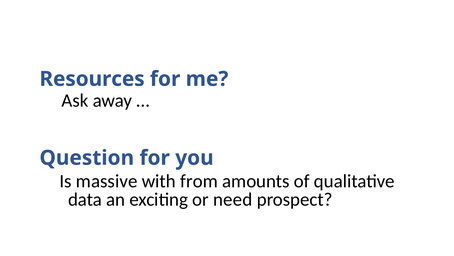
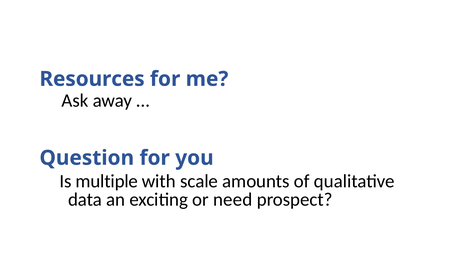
massive: massive -> multiple (107, 181)
from: from -> scale (199, 181)
